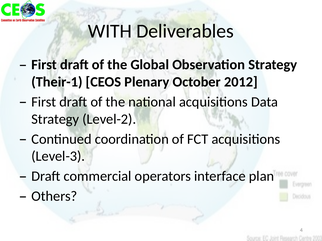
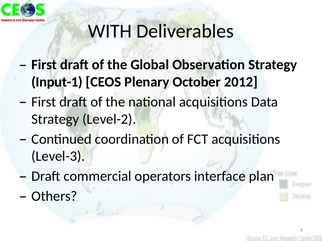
Their-1: Their-1 -> Input-1 (57, 82)
